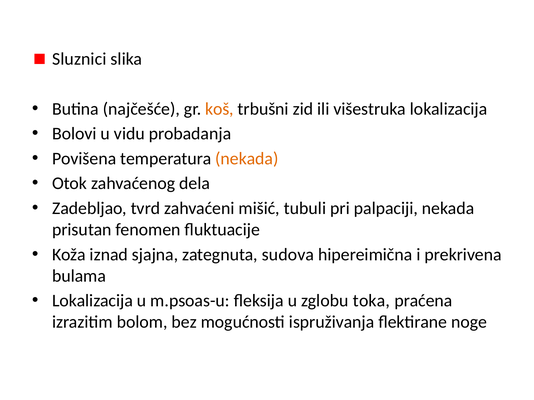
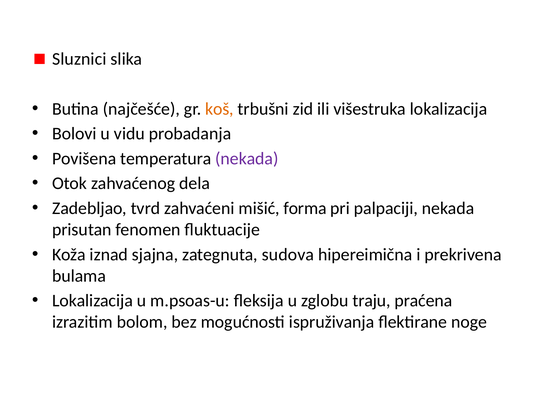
nekada colour: orange -> purple (247, 159)
tubuli: tubuli -> forma (305, 209)
toka: toka -> traju (372, 301)
